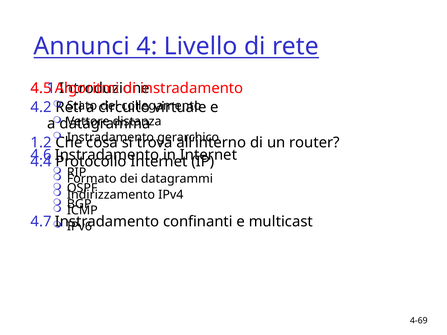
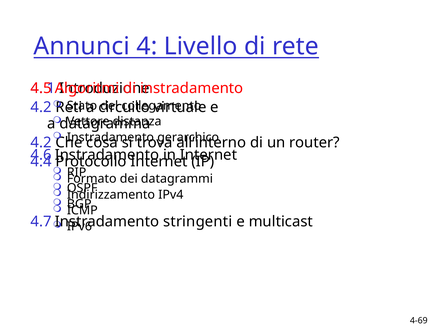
1.2: 1.2 -> 4.2 (41, 143)
confinanti: confinanti -> stringenti (198, 222)
